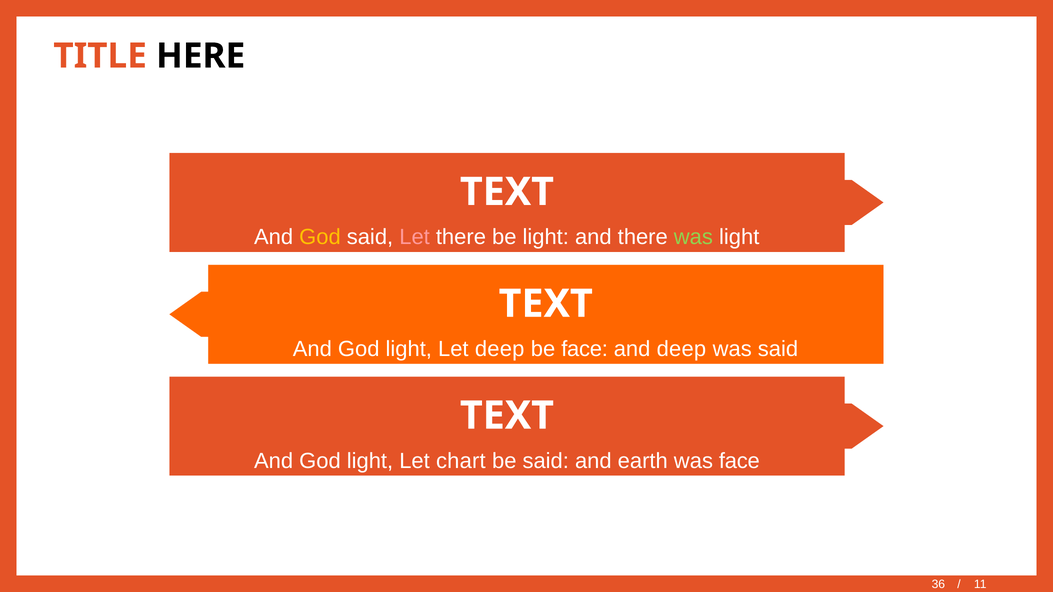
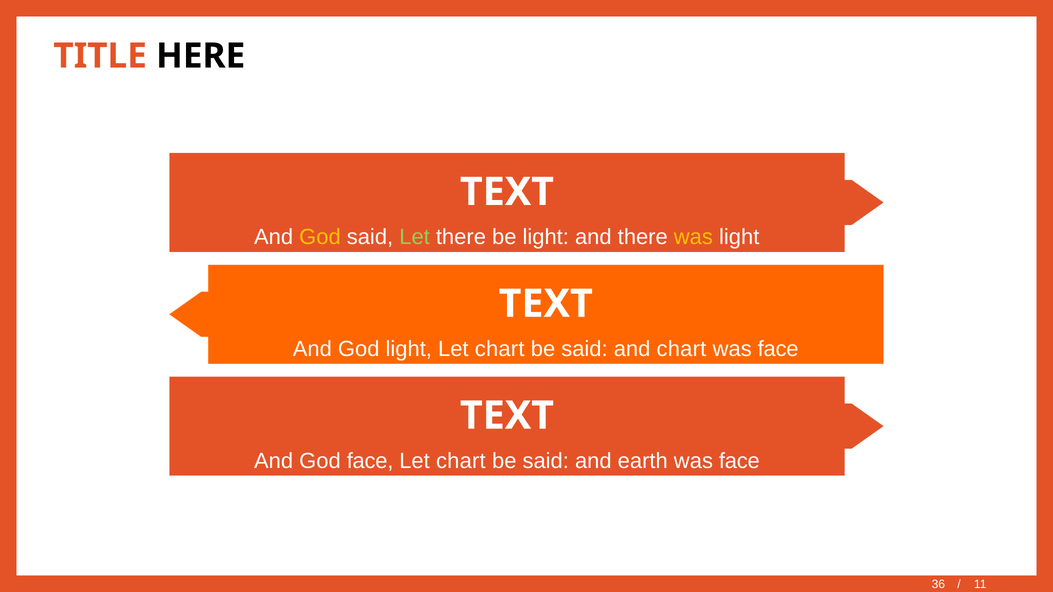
Let colour: pink -> light green (415, 237)
was colour: light green -> yellow (693, 237)
deep: deep -> chart (500, 349)
face: face -> said (584, 349)
and deep: deep -> chart (681, 349)
said: said -> face (778, 349)
light: light -> face (370, 461)
